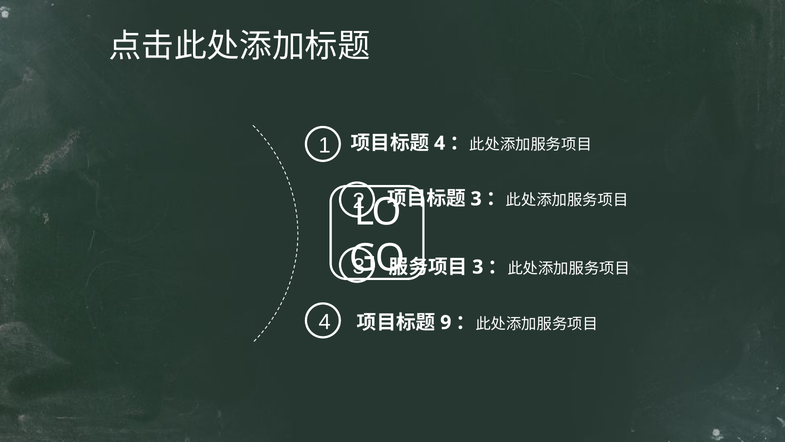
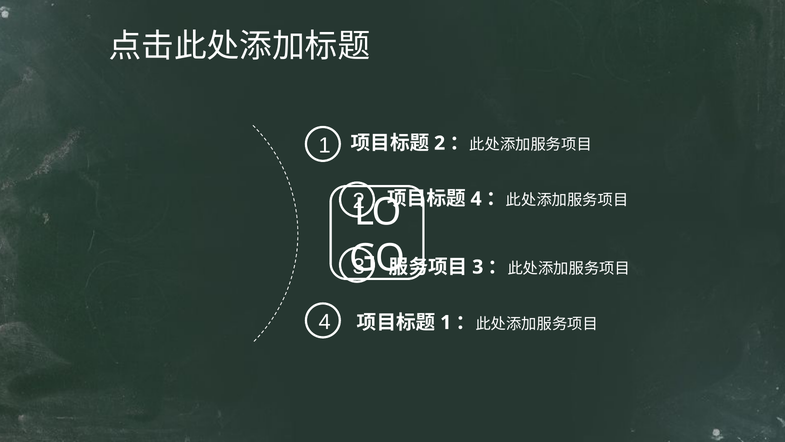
4: 4 -> 2 (440, 143)
3: 3 -> 4 (476, 199)
9: 9 -> 1 (446, 322)
